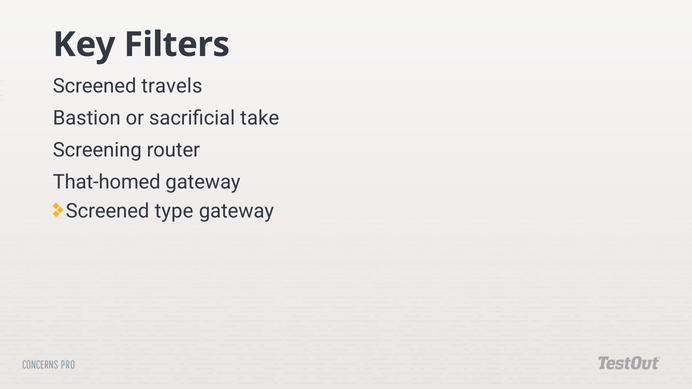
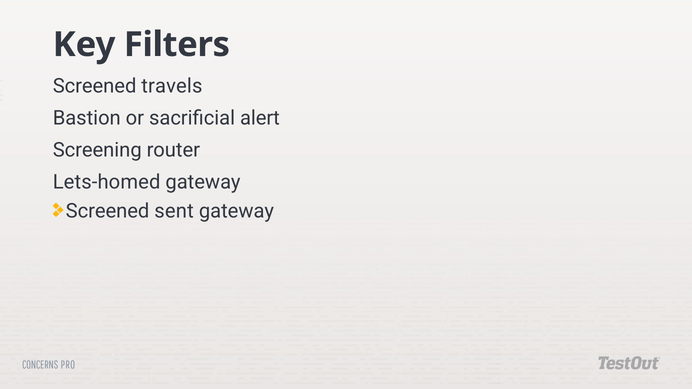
take: take -> alert (260, 118)
That-homed: That-homed -> Lets-homed (107, 182)
type: type -> sent (174, 211)
